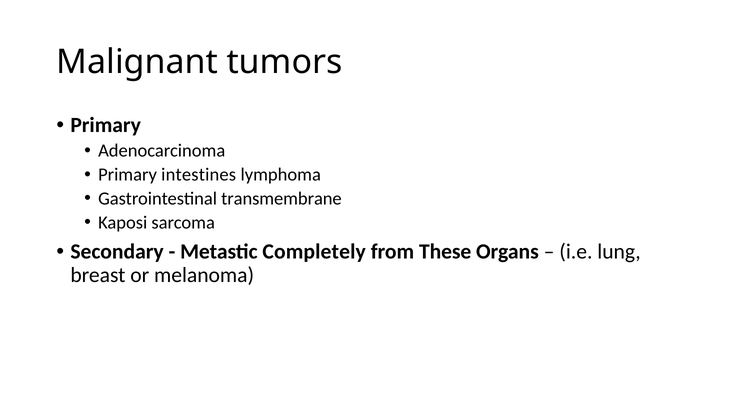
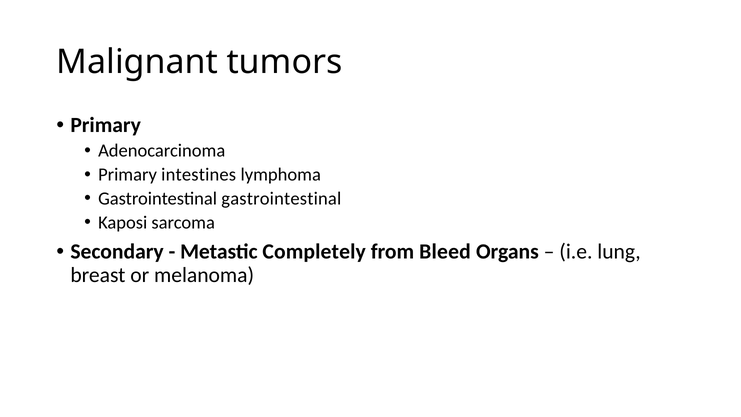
Gastrointestinal transmembrane: transmembrane -> gastrointestinal (281, 198)
These: These -> Bleed (445, 252)
